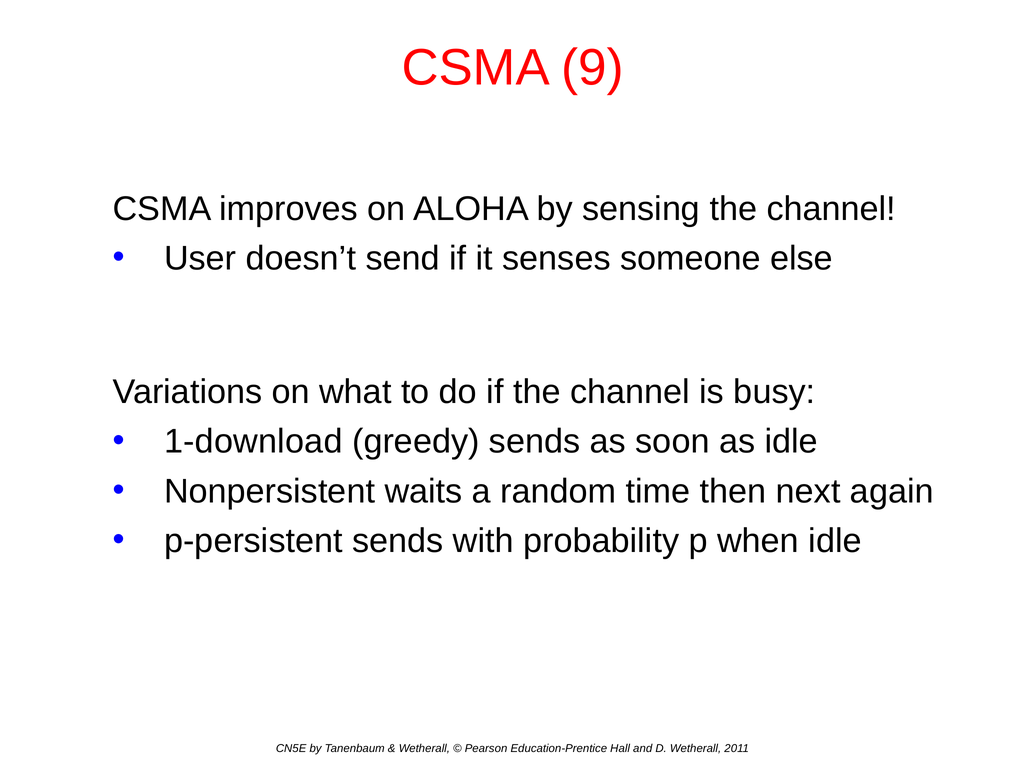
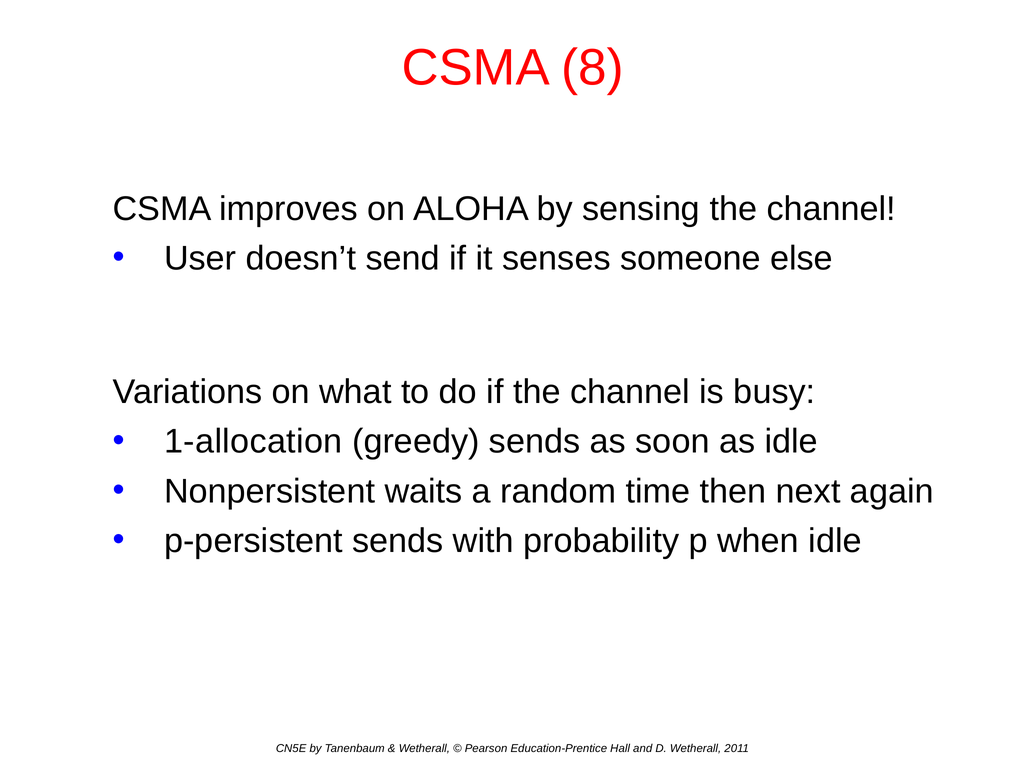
9: 9 -> 8 (593, 68)
1-download: 1-download -> 1-allocation (253, 441)
